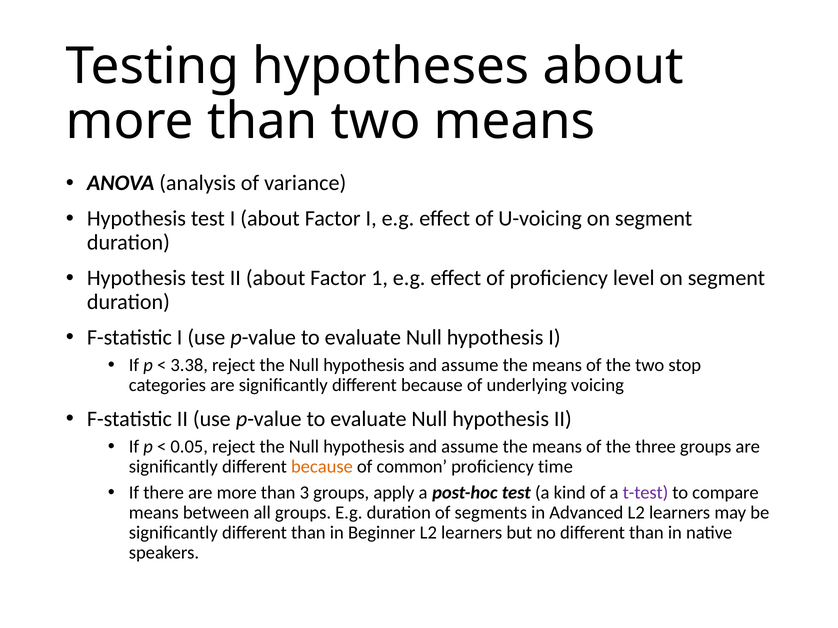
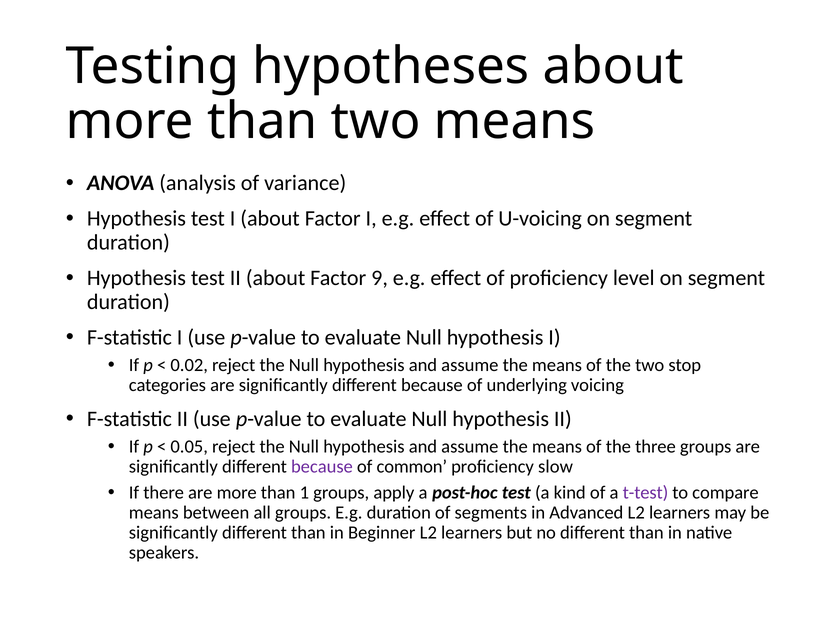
1: 1 -> 9 (380, 278)
3.38: 3.38 -> 0.02 (189, 365)
because colour: orange -> purple (322, 467)
time: time -> slow (555, 467)
3: 3 -> 1 (304, 493)
